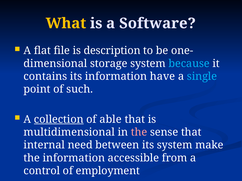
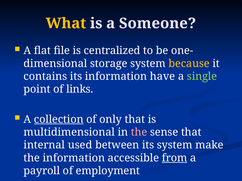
Software: Software -> Someone (157, 23)
description: description -> centralized (112, 51)
because colour: light blue -> yellow (189, 64)
single colour: light blue -> light green (202, 77)
such: such -> links (80, 89)
able: able -> only (111, 120)
need: need -> used (80, 145)
from underline: none -> present (175, 158)
control: control -> payroll (42, 171)
